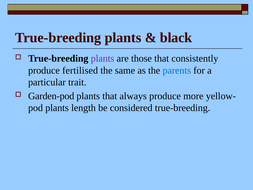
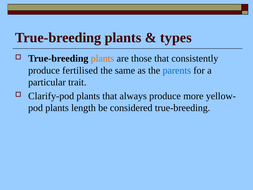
black: black -> types (176, 38)
plants colour: purple -> orange (103, 58)
Garden-pod: Garden-pod -> Clarify-pod (51, 96)
